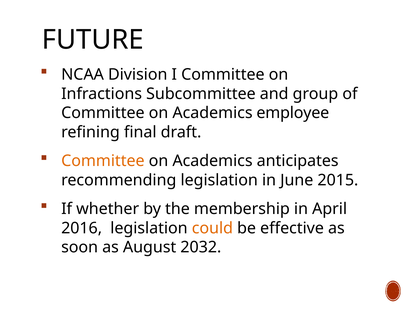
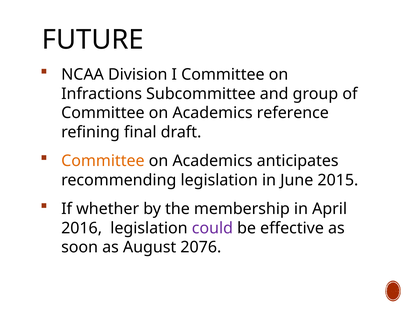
employee: employee -> reference (293, 113)
could colour: orange -> purple (212, 228)
2032: 2032 -> 2076 (201, 247)
